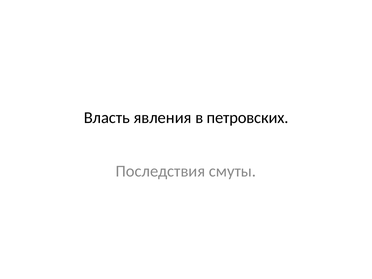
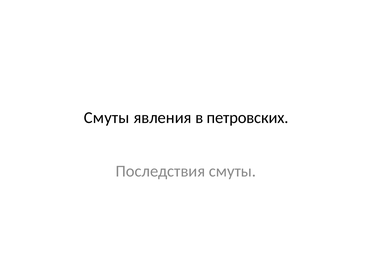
Власть: Власть -> Смуты (107, 118)
